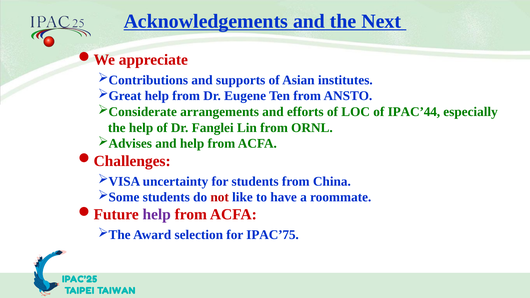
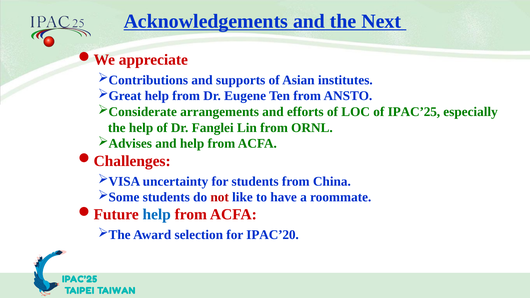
of IPAC’44: IPAC’44 -> IPAC’25 (414, 112)
help colour: purple -> blue (157, 215)
IPAC’75: IPAC’75 -> IPAC’20 (273, 235)
